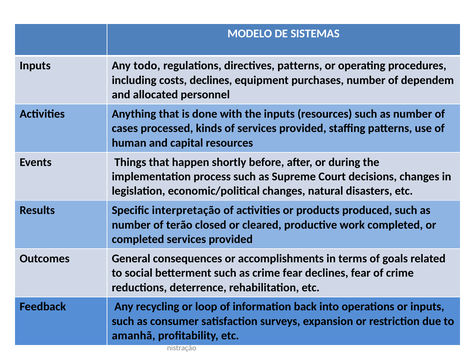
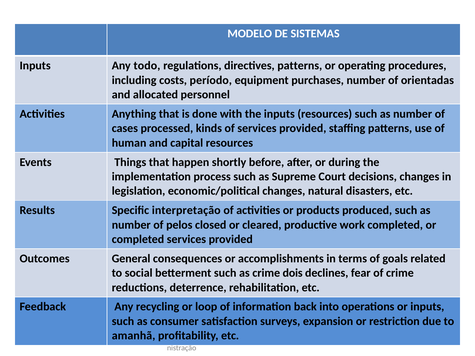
costs declines: declines -> período (211, 80)
dependem: dependem -> orientadas (427, 80)
terão: terão -> pelos (179, 225)
crime fear: fear -> dois (293, 273)
